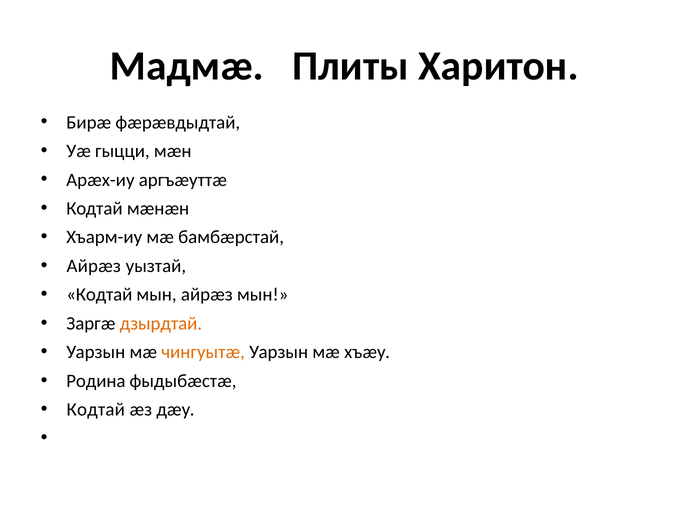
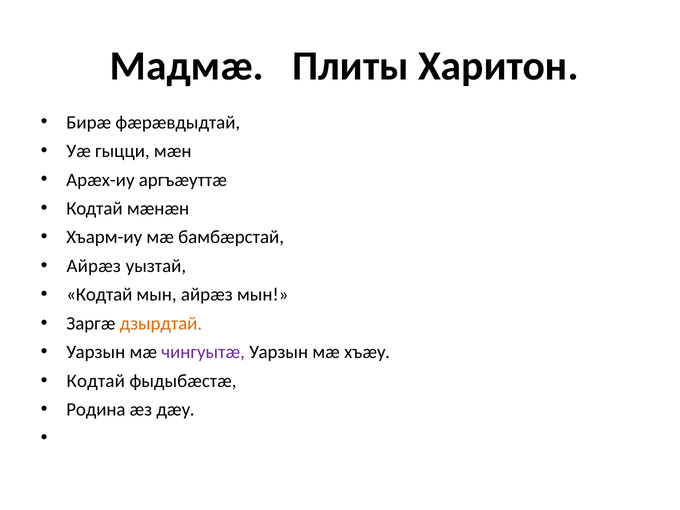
чингуытæ colour: orange -> purple (203, 352)
Родина: Родина -> Кодтай (96, 381)
Кодтай: Кодтай -> Родина (96, 410)
